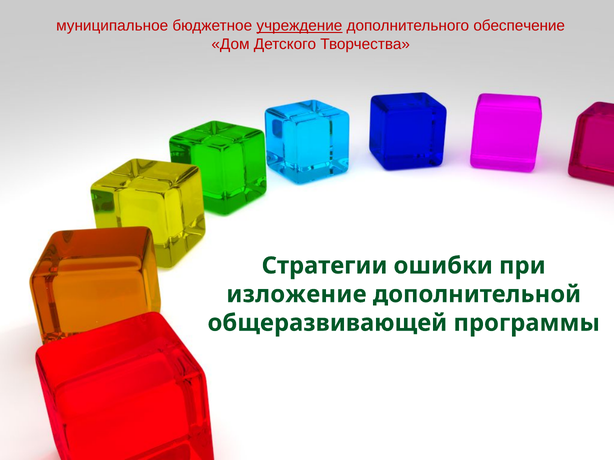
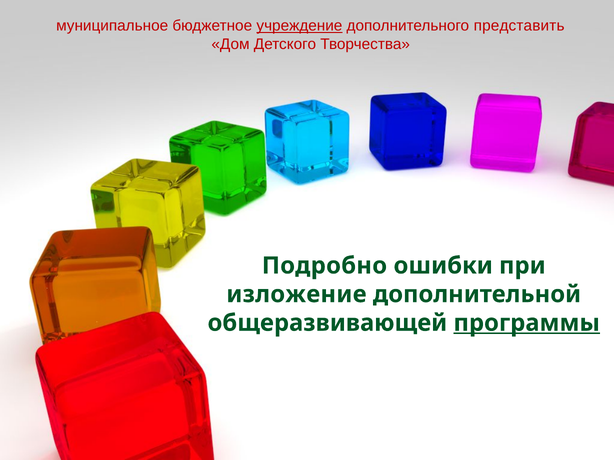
обеспечение: обеспечение -> представить (519, 26)
Стратегии: Стратегии -> Подробно (324, 266)
программы underline: none -> present (527, 323)
